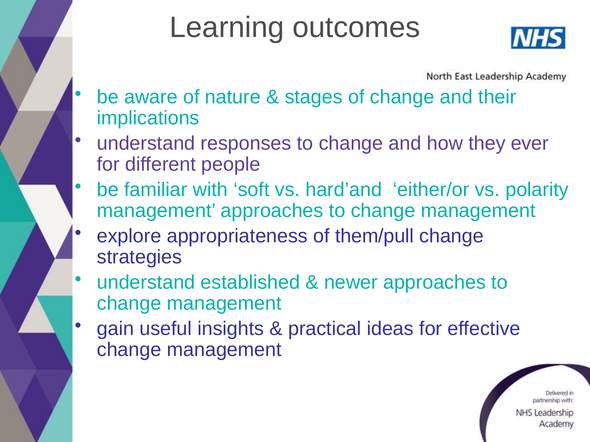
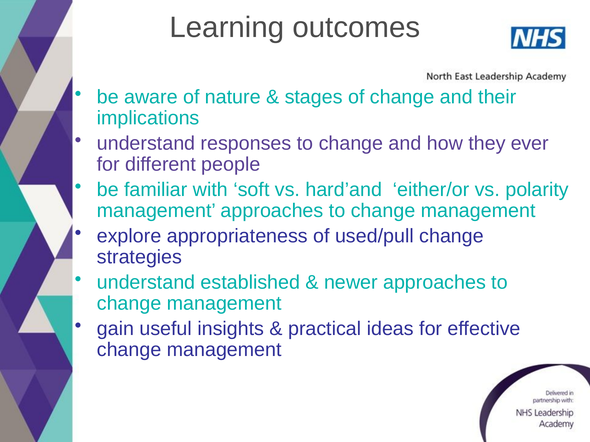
them/pull: them/pull -> used/pull (374, 236)
